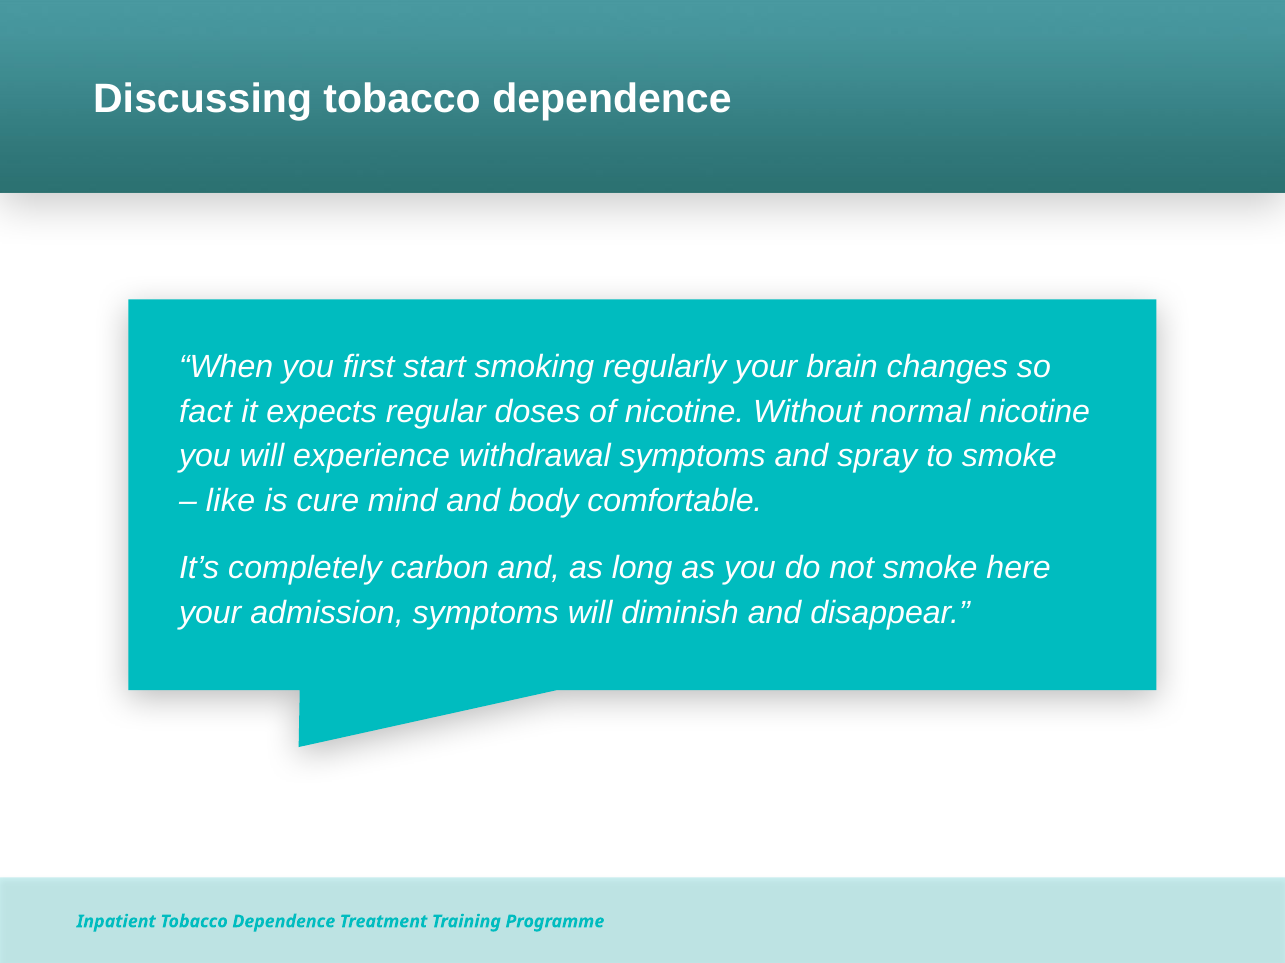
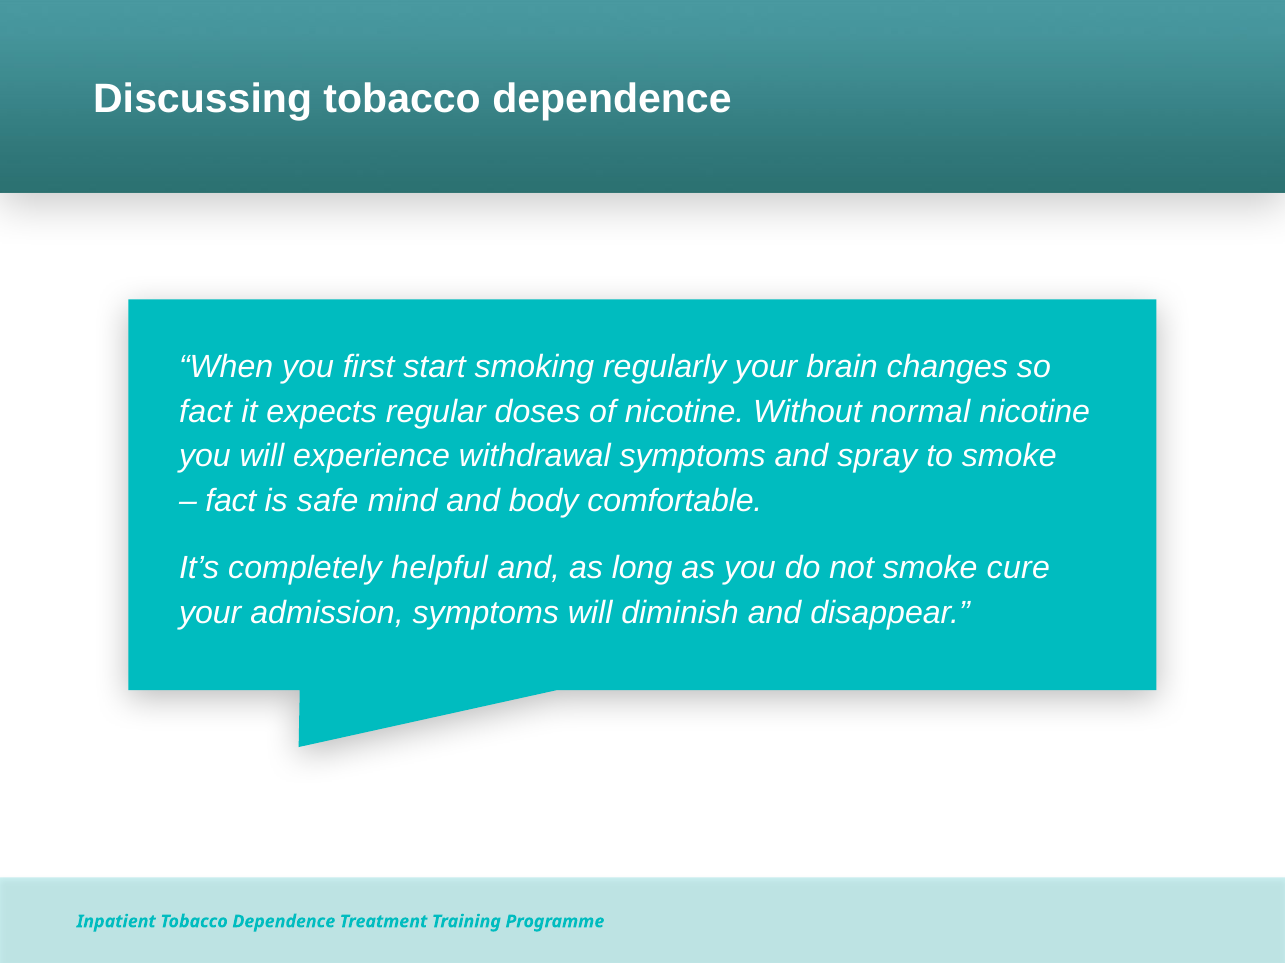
like: like -> fact (231, 501)
cure: cure -> safe (328, 501)
carbon: carbon -> helpful (440, 568)
here: here -> cure (1018, 568)
